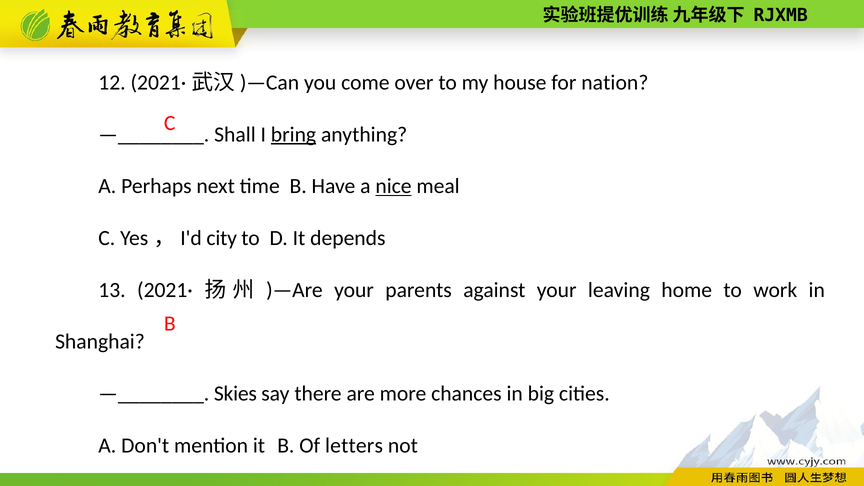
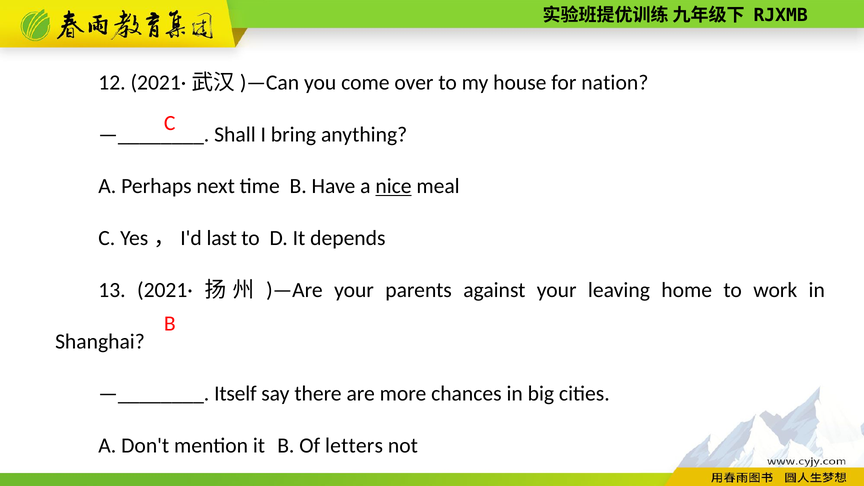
bring underline: present -> none (293, 134)
city: city -> last (222, 238)
Skies: Skies -> Itself (235, 394)
